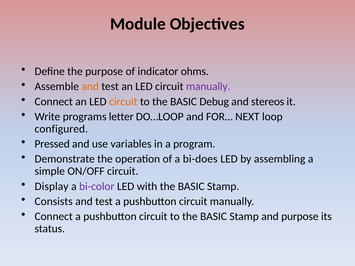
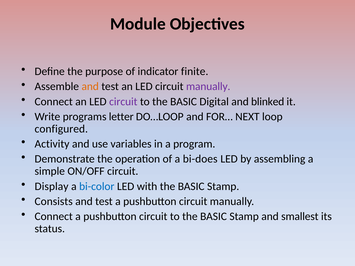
ohms: ohms -> finite (195, 71)
circuit colour: orange -> purple (123, 102)
Debug: Debug -> Digital (214, 102)
stereos: stereos -> blinked (268, 102)
Pressed: Pressed -> Activity (52, 144)
bi-color colour: purple -> blue (97, 186)
and purpose: purpose -> smallest (300, 217)
